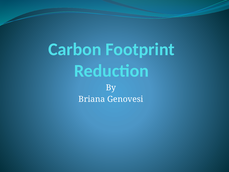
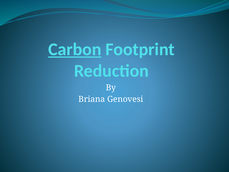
Carbon underline: none -> present (75, 49)
